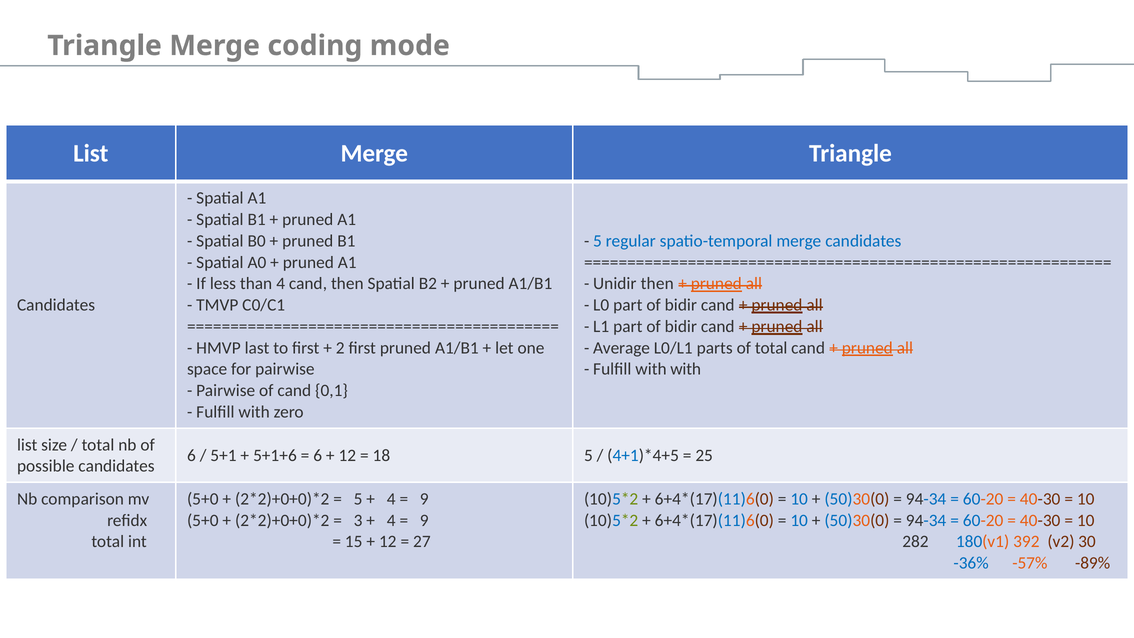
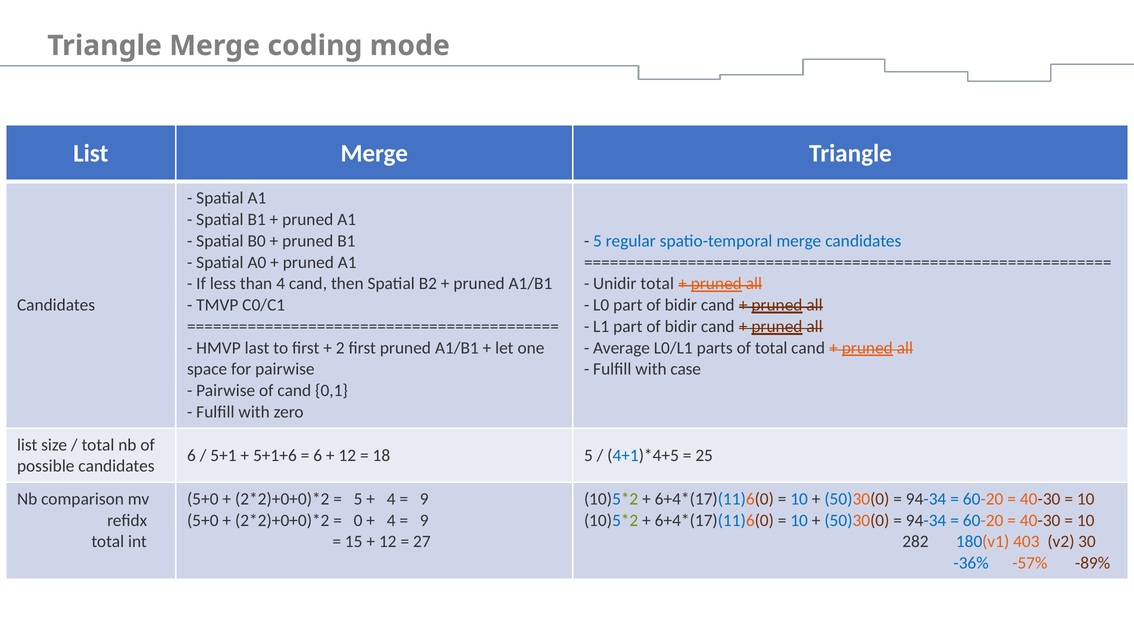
Unidir then: then -> total (657, 284)
with with: with -> case (686, 369)
3: 3 -> 0 (358, 520)
392: 392 -> 403 (1026, 542)
